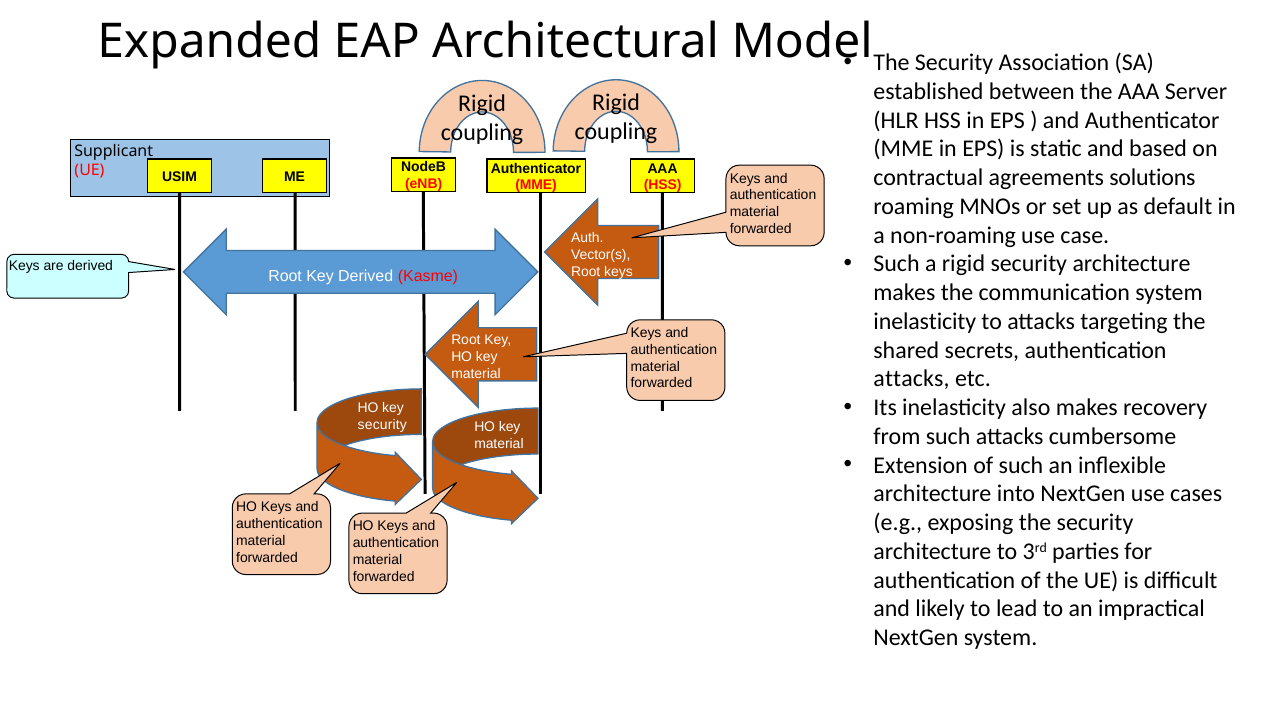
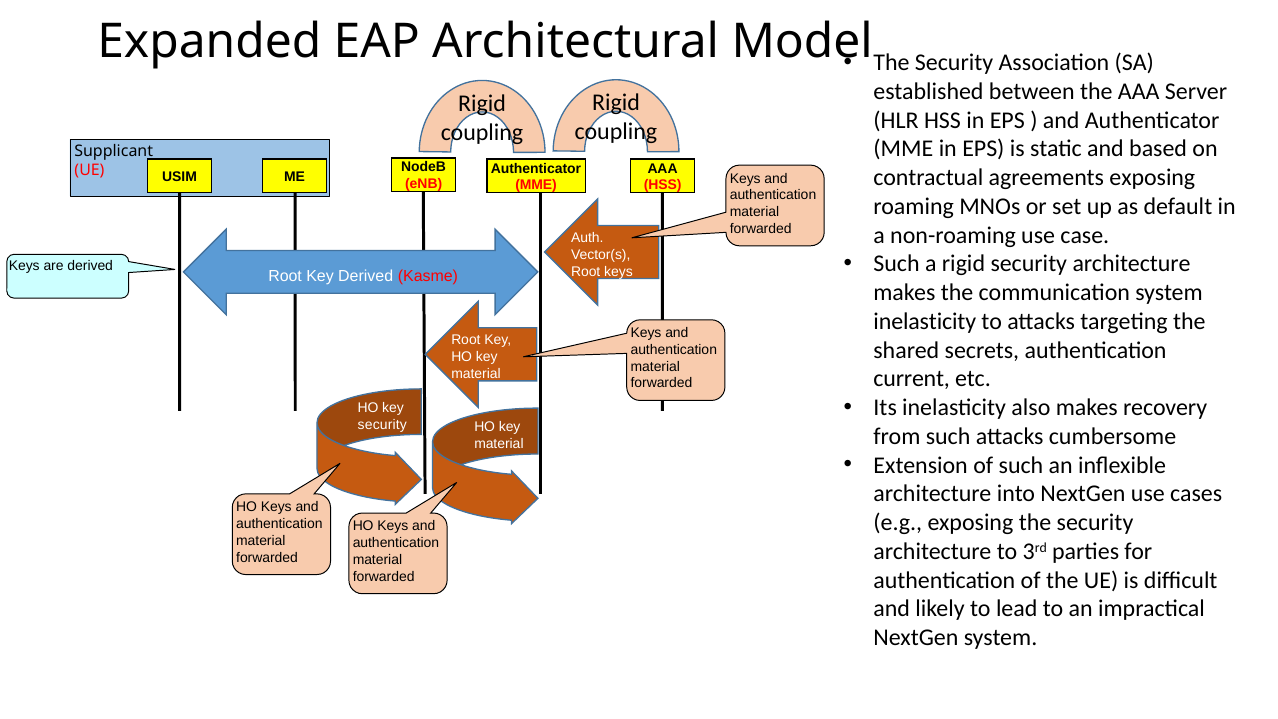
agreements solutions: solutions -> exposing (1152, 178)
attacks: attacks -> current (912, 379)
